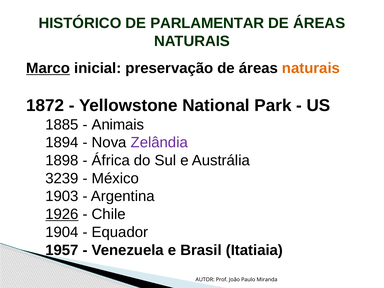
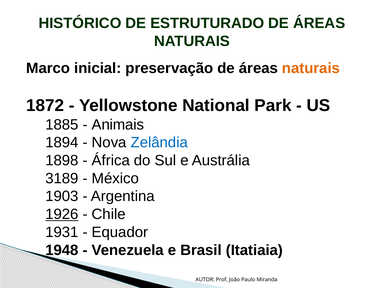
PARLAMENTAR: PARLAMENTAR -> ESTRUTURADO (207, 23)
Marco underline: present -> none (48, 68)
Zelândia colour: purple -> blue (159, 143)
3239: 3239 -> 3189 (62, 178)
1904: 1904 -> 1931 (62, 232)
1957: 1957 -> 1948 (62, 250)
